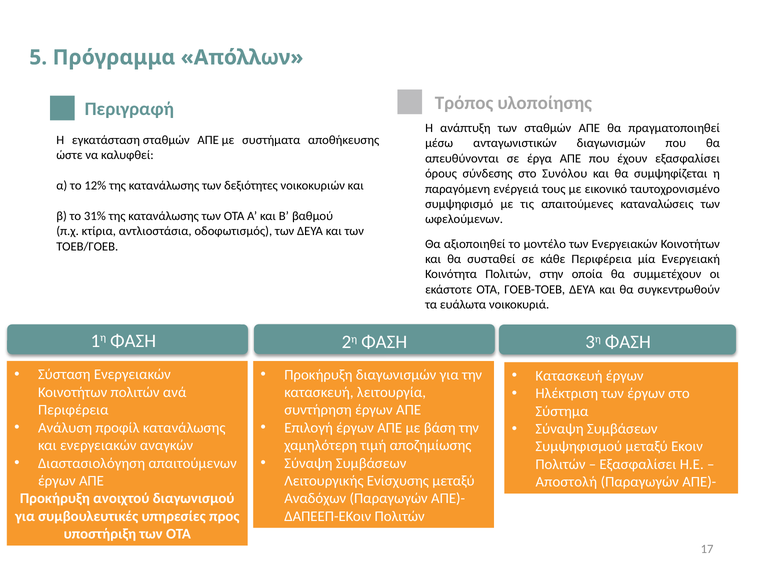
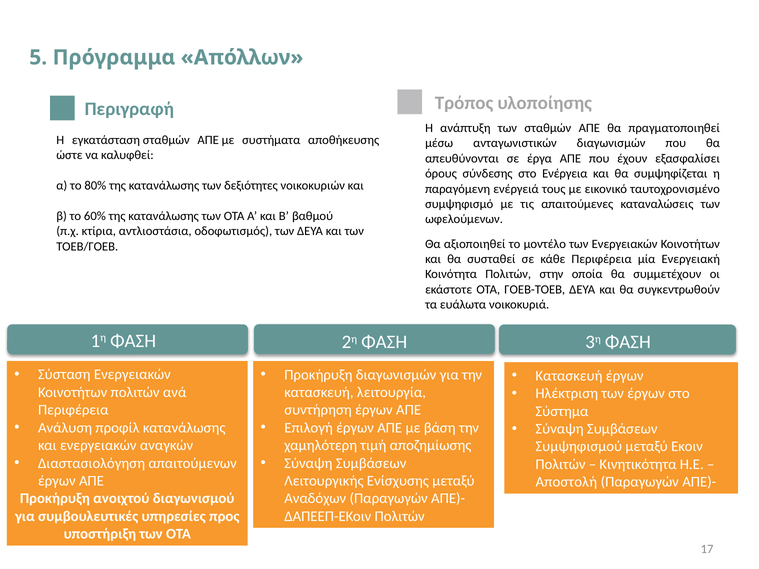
Συνόλου: Συνόλου -> Ενέργεια (565, 174)
12%: 12% -> 80% (95, 186)
31%: 31% -> 60% (95, 216)
Εξασφαλίσει: Εξασφαλίσει -> Κινητικότητα (638, 465)
